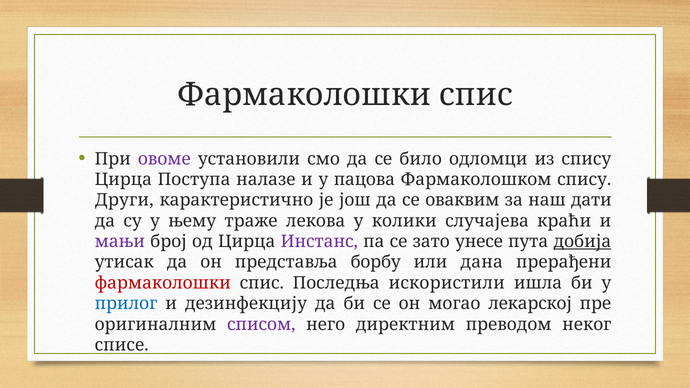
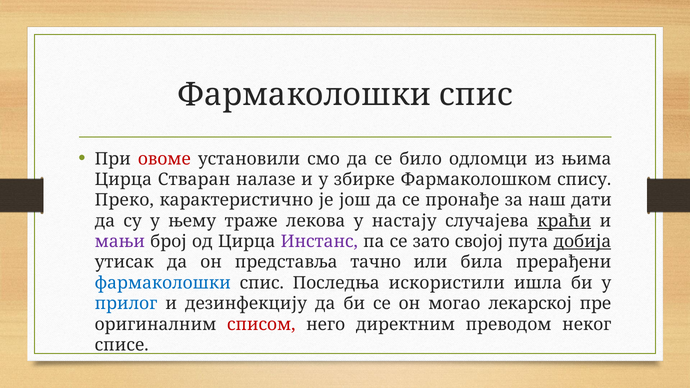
овоме colour: purple -> red (164, 159)
из спису: спису -> њима (586, 159)
Поступа: Поступа -> Стваран (194, 180)
пацова: пацова -> збирке (364, 180)
Други: Други -> Преко (124, 200)
оваквим: оваквим -> пронађе (462, 200)
колики: колики -> настају (404, 221)
краћи underline: none -> present (564, 221)
унесе: унесе -> својој (479, 242)
борбу: борбу -> тачно (376, 262)
дана: дана -> била (482, 262)
фармаколошки colour: red -> blue (163, 283)
списом colour: purple -> red (261, 324)
